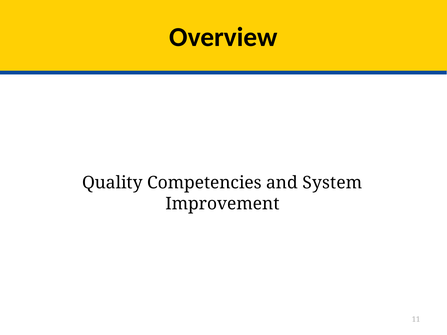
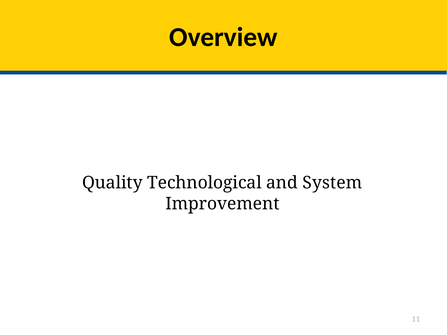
Competencies: Competencies -> Technological (204, 183)
